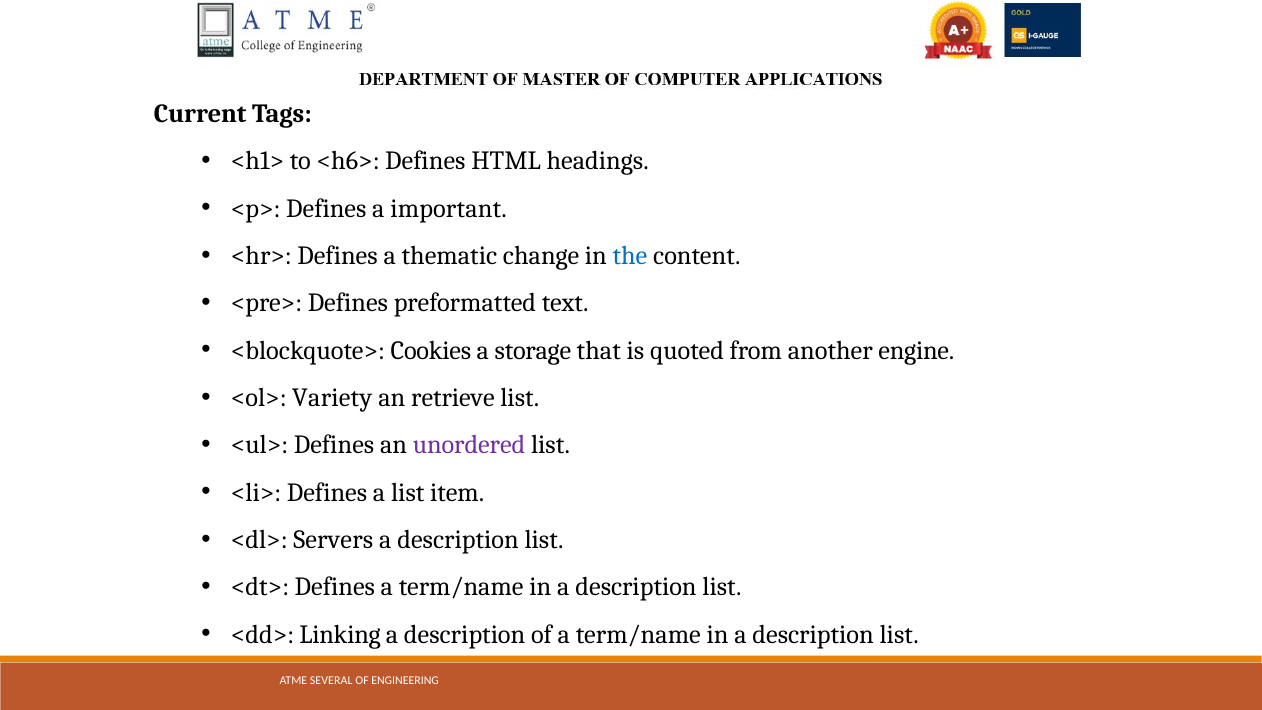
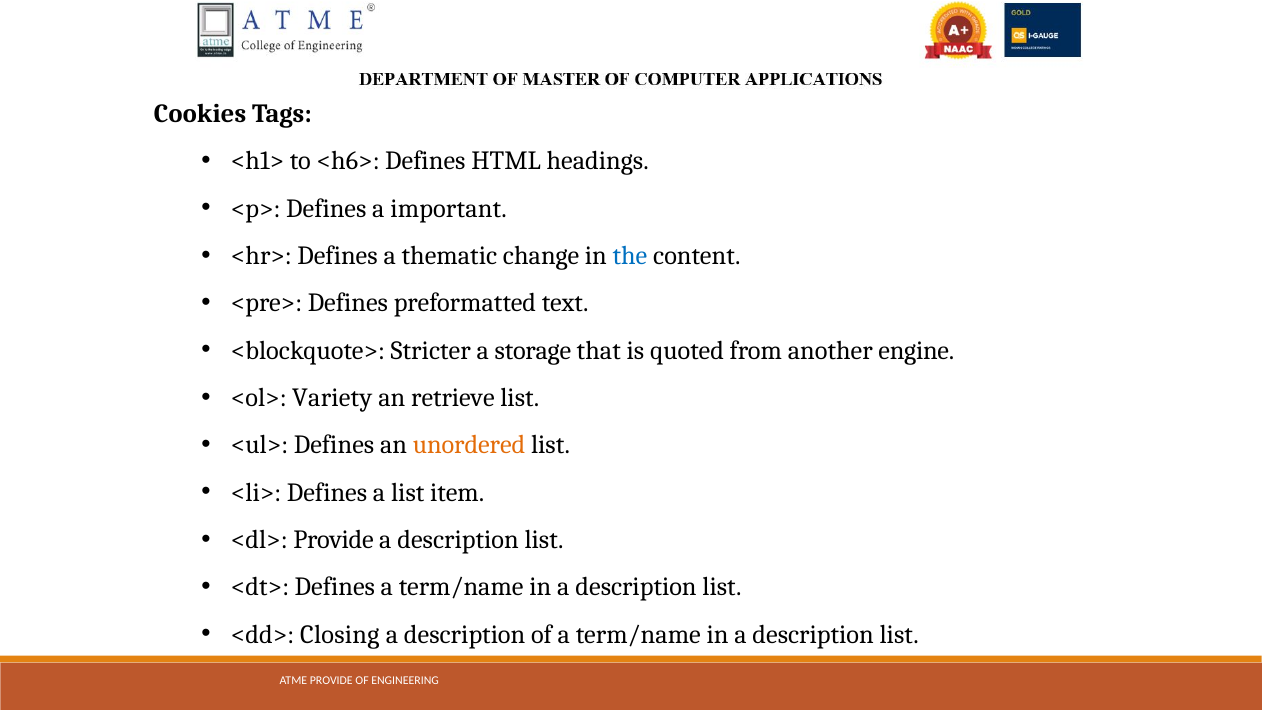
Current: Current -> Cookies (200, 114)
Cookies: Cookies -> Stricter (431, 350)
unordered colour: purple -> orange (469, 445)
<dl> Servers: Servers -> Provide (333, 540)
Linking: Linking -> Closing (340, 634)
ATME SEVERAL: SEVERAL -> PROVIDE (331, 681)
